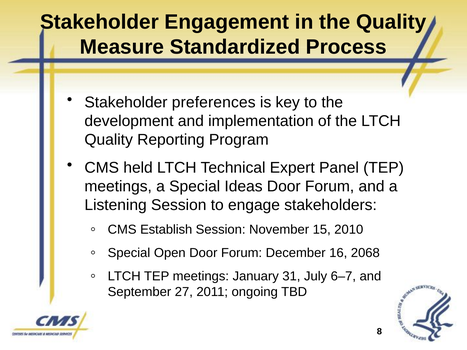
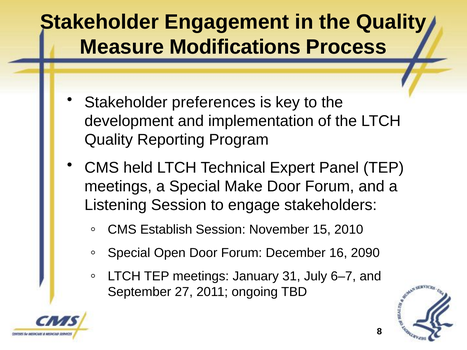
Standardized: Standardized -> Modifications (235, 47)
Ideas: Ideas -> Make (244, 186)
2068: 2068 -> 2090 (365, 253)
